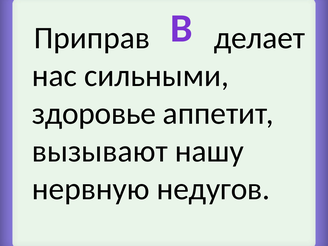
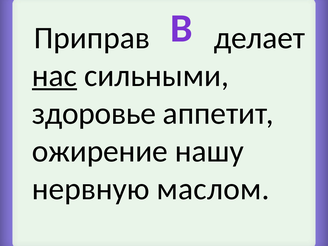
нас underline: none -> present (54, 76)
вызывают: вызывают -> ожирение (100, 151)
недугов: недугов -> маслом (213, 189)
